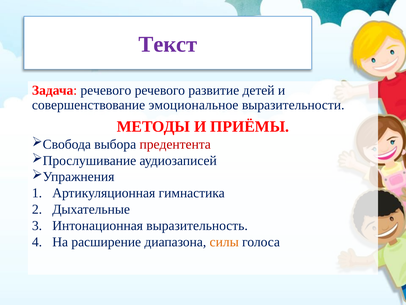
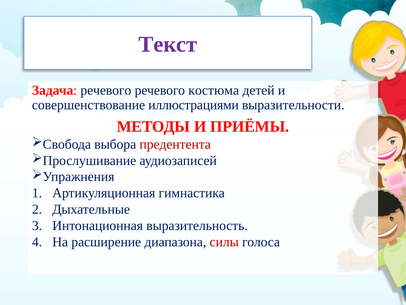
развитие: развитие -> костюма (214, 90)
эмоциональное: эмоциональное -> иллюстрациями (194, 105)
силы colour: orange -> red (224, 242)
